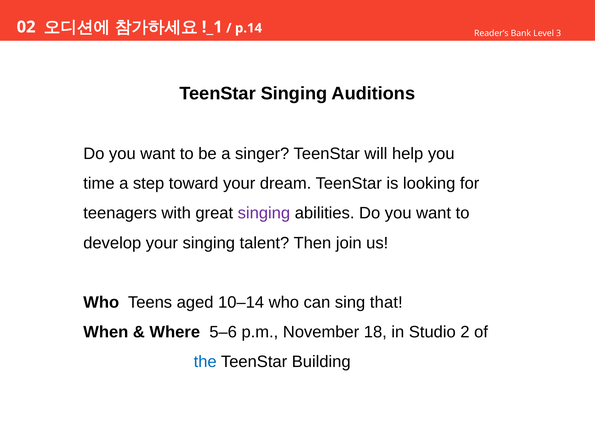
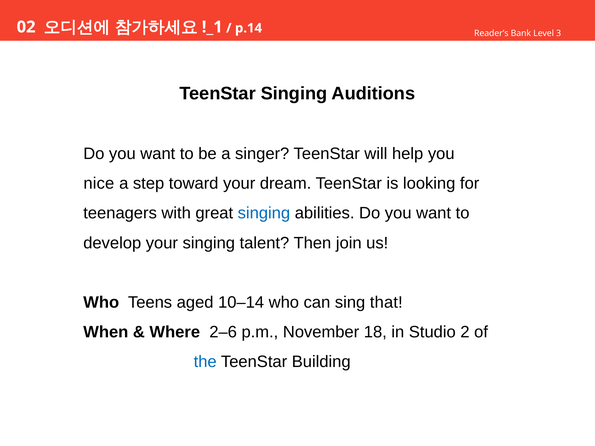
time: time -> nice (99, 184)
singing colour: purple -> blue (264, 213)
5–6: 5–6 -> 2–6 (223, 332)
